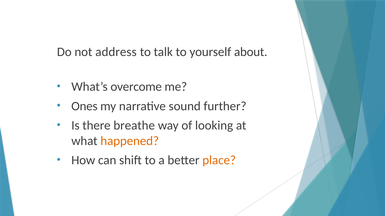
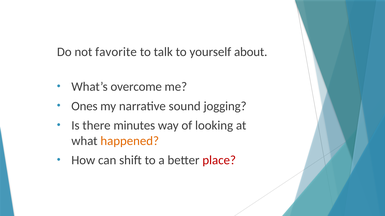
address: address -> favorite (116, 52)
further: further -> jogging (225, 106)
breathe: breathe -> minutes (134, 126)
place colour: orange -> red (219, 161)
